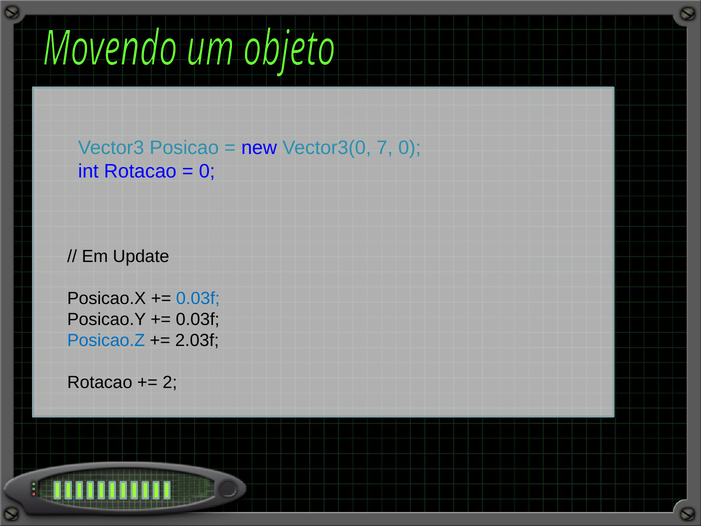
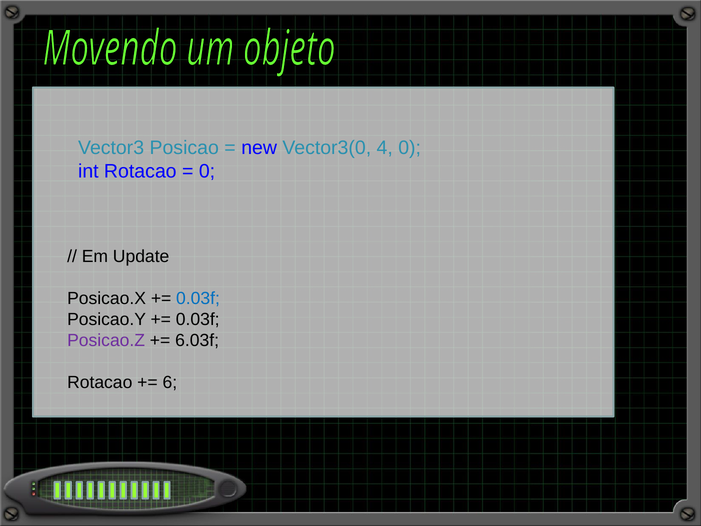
7: 7 -> 4 (385, 148)
Posicao.Z colour: blue -> purple (106, 340)
2.03f: 2.03f -> 6.03f (197, 340)
2: 2 -> 6 (170, 382)
